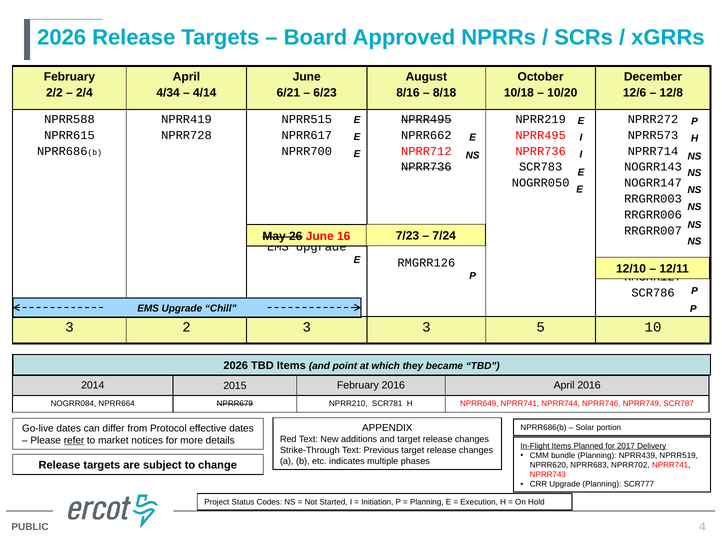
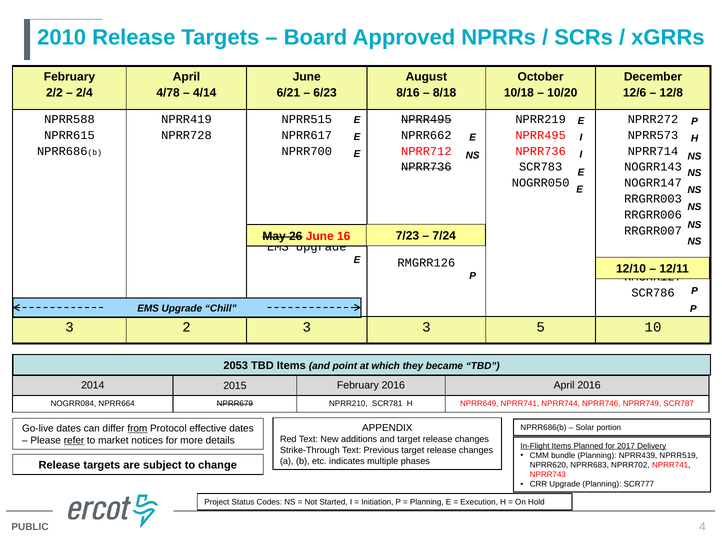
2026: 2026 -> 2010 (62, 38)
4/34: 4/34 -> 4/78 (168, 93)
2026: 2026 -> 2053 (236, 366)
from underline: none -> present (137, 429)
